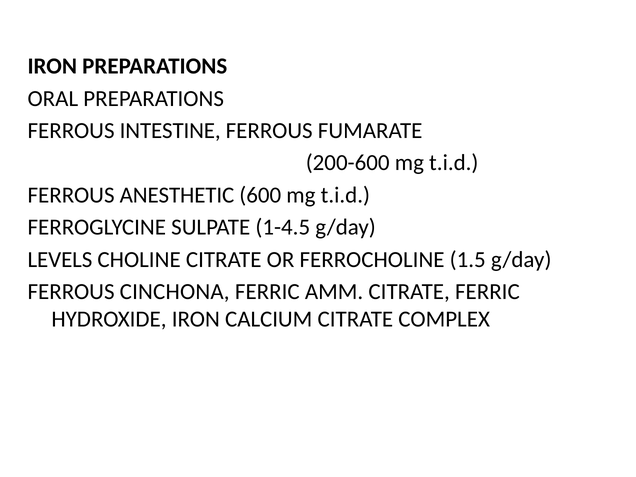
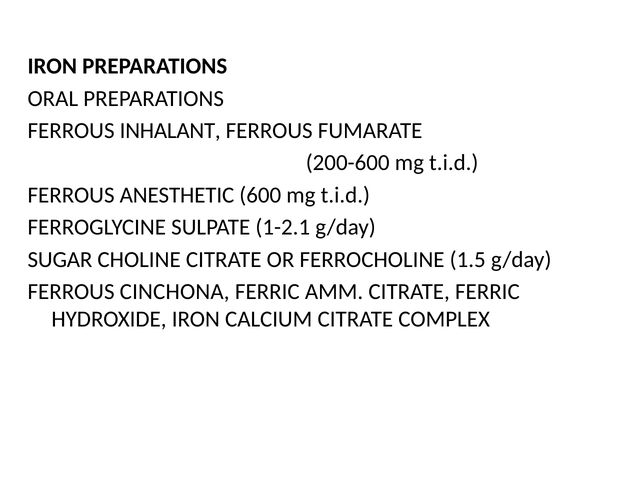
INTESTINE: INTESTINE -> INHALANT (170, 131)
1-4.5: 1-4.5 -> 1-2.1 (283, 227)
LEVELS: LEVELS -> SUGAR (60, 260)
